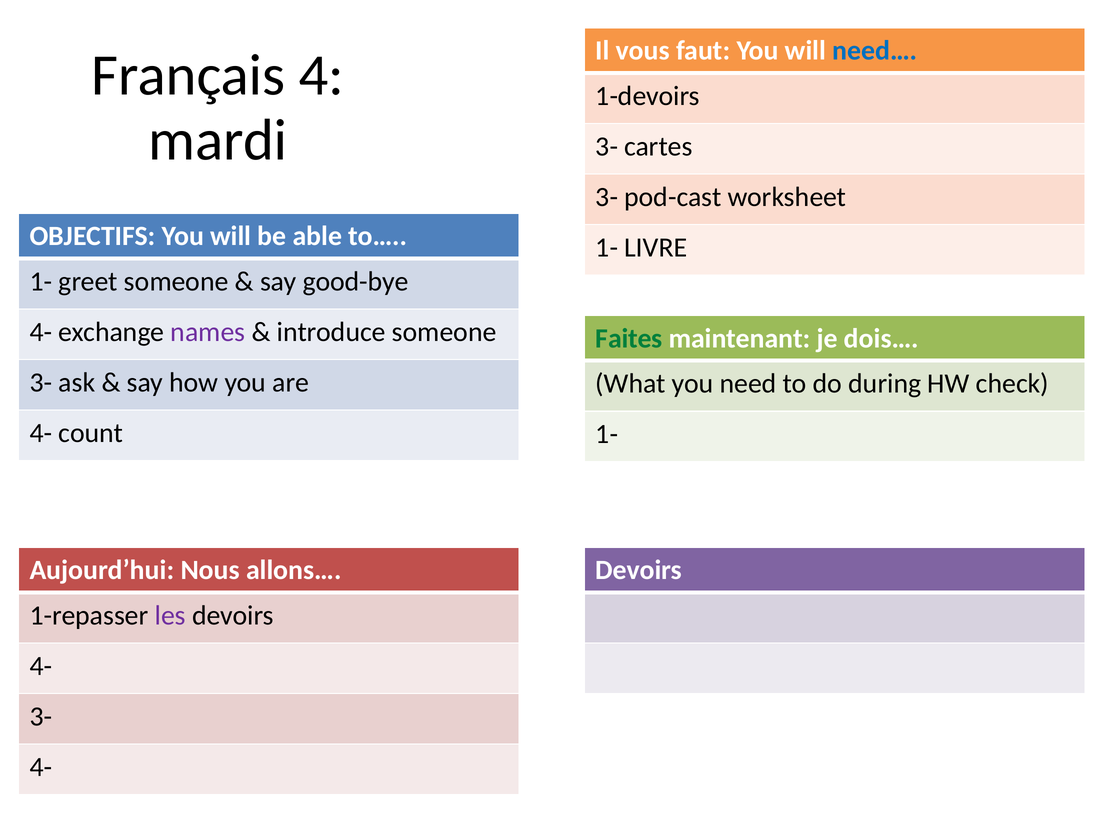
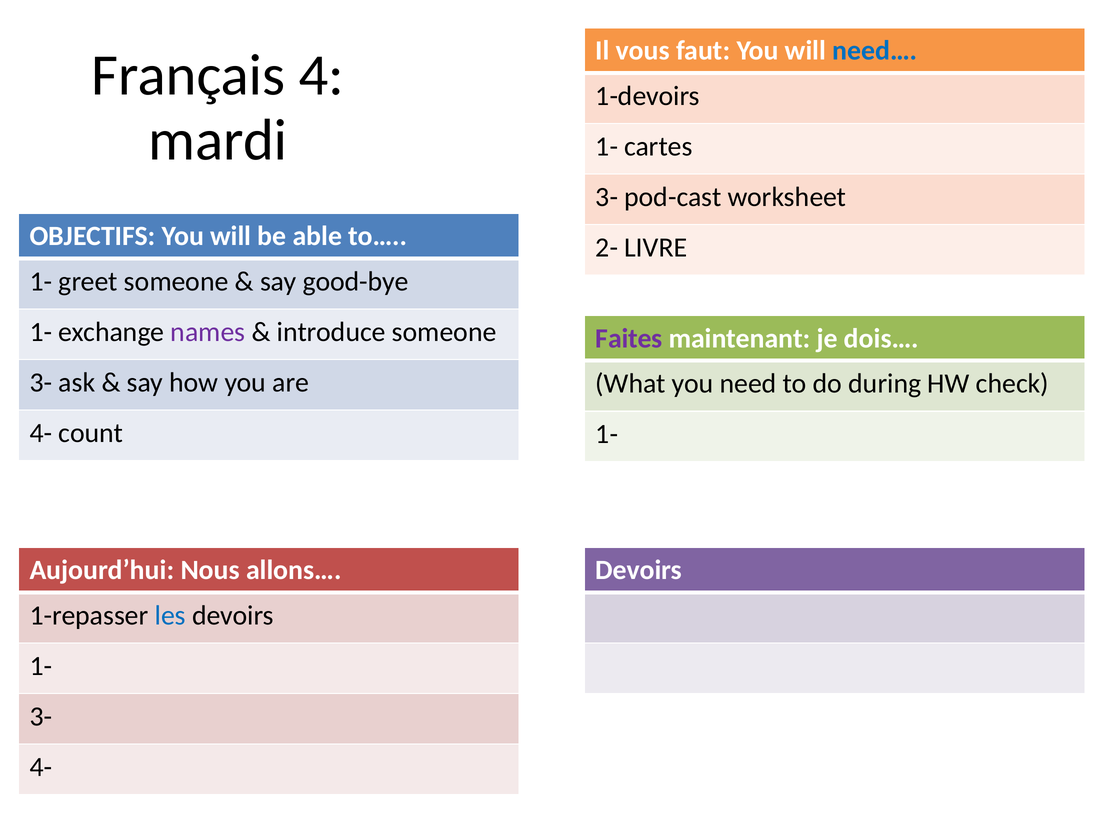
3-: 3- -> 1- (607, 146)
1-: 1- -> 2- (607, 247)
4-: 4- -> 1- (41, 332)
Faites colour: green -> purple (629, 338)
les colour: purple -> blue (170, 615)
4-: 4- -> 1- (41, 666)
